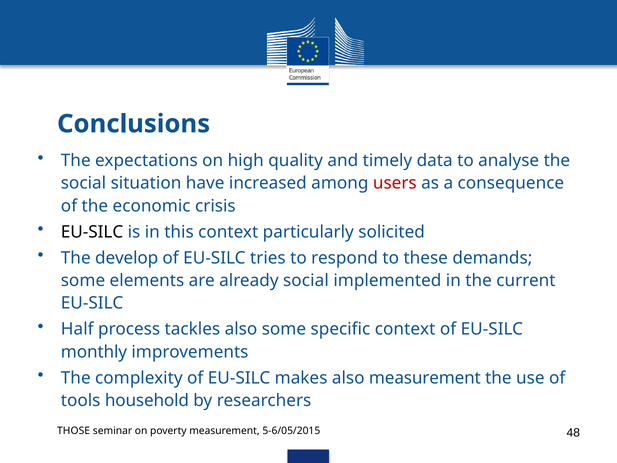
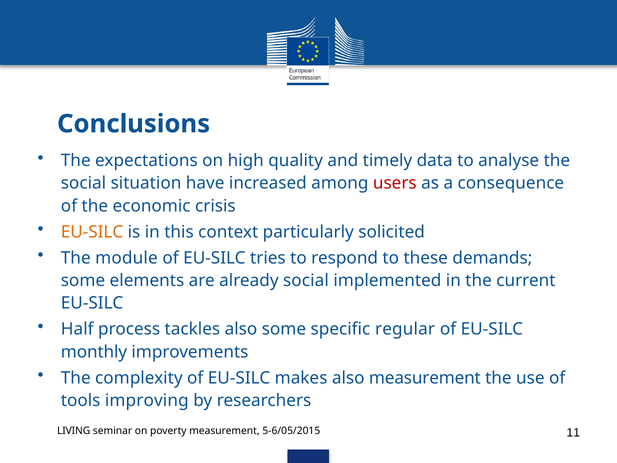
EU-SILC colour: black -> orange (92, 232)
develop: develop -> module (126, 258)
specific context: context -> regular (405, 329)
household: household -> improving (147, 400)
THOSE: THOSE -> LIVING (74, 431)
48: 48 -> 11 (573, 433)
